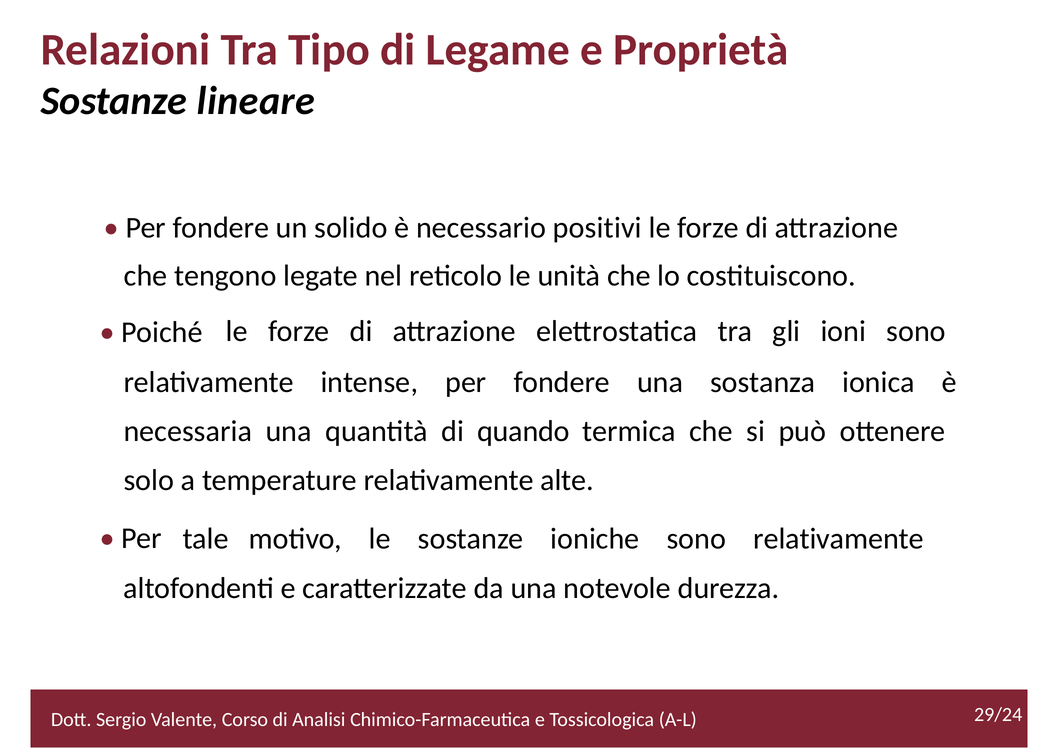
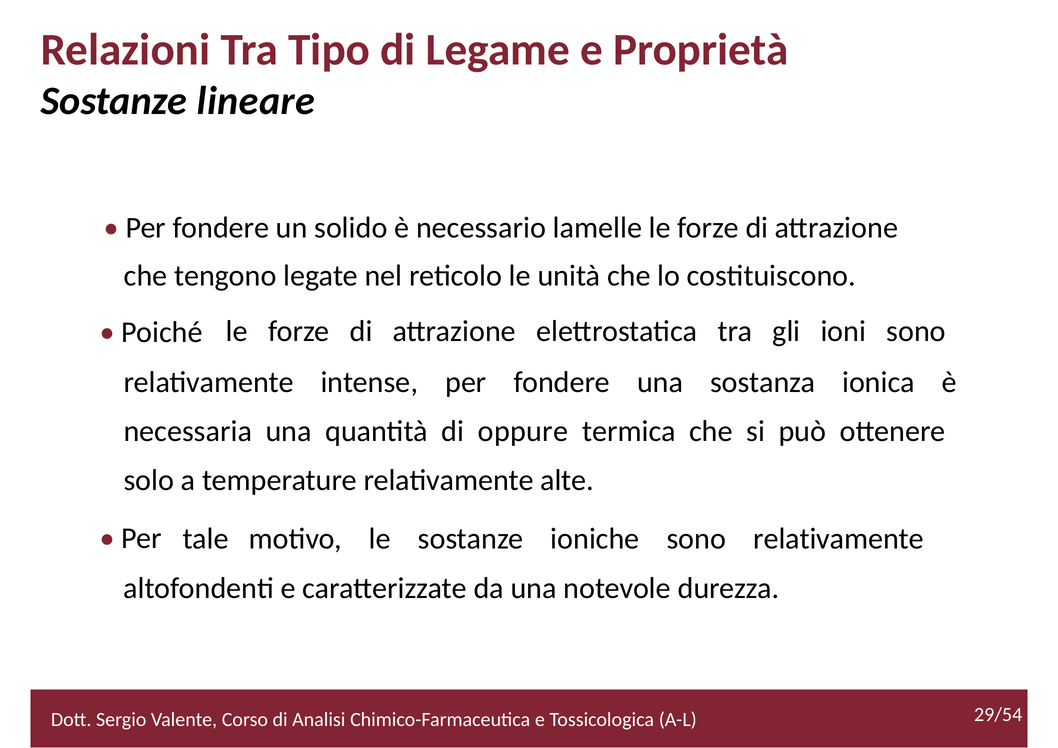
positivi: positivi -> lamelle (597, 228)
quando: quando -> oppure (523, 431)
29/24: 29/24 -> 29/54 (998, 714)
